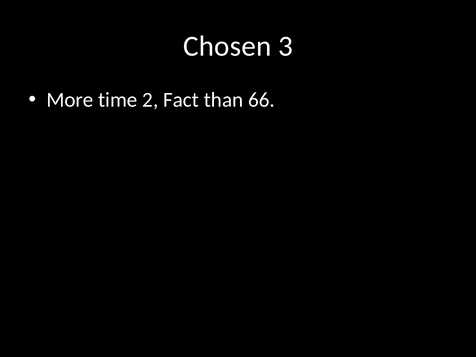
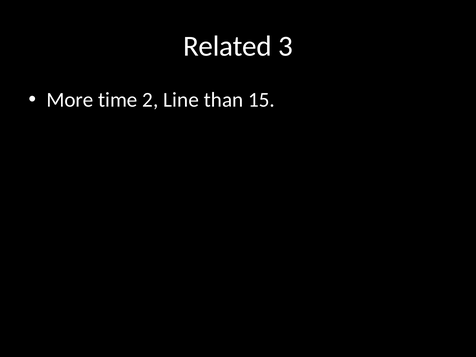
Chosen: Chosen -> Related (227, 46)
Fact: Fact -> Line (181, 100)
66: 66 -> 15 (261, 100)
